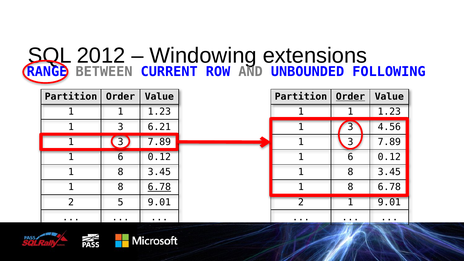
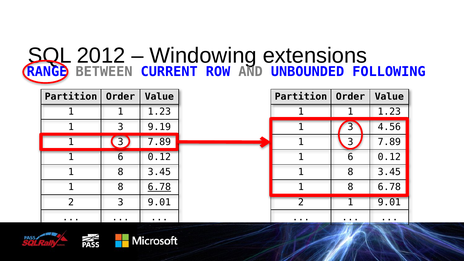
Order underline: present -> none (350, 97)
6.21: 6.21 -> 9.19 (159, 127)
2 5: 5 -> 3 (120, 202)
